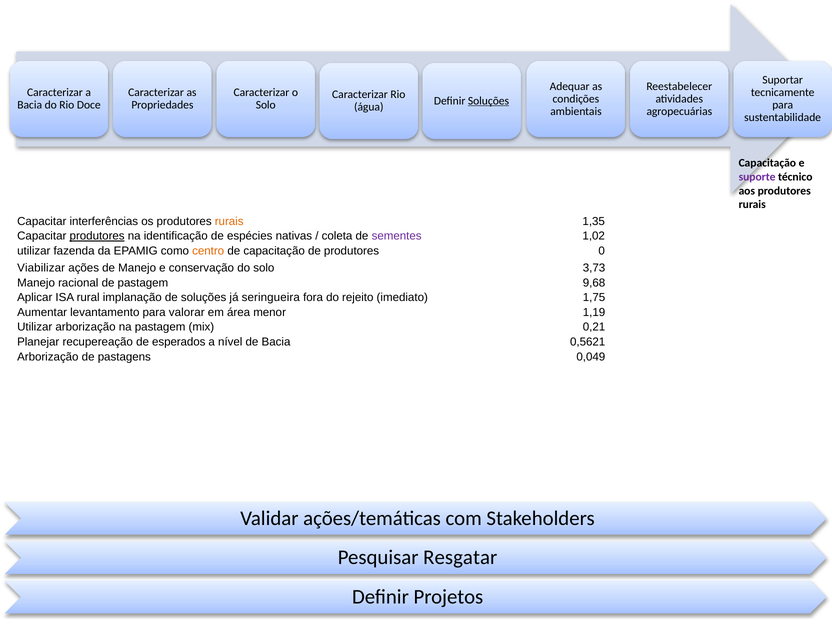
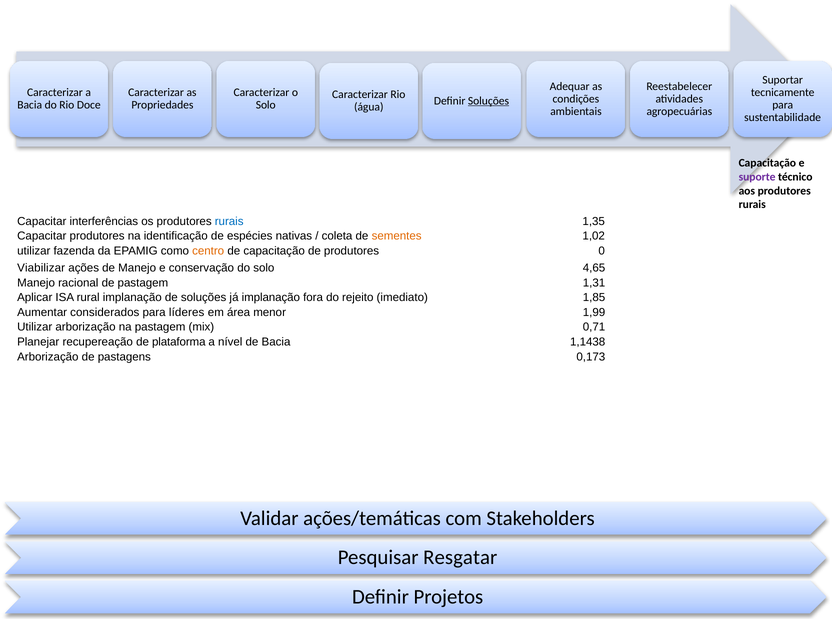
rurais colour: orange -> blue (229, 221)
produtores underline: present -> none (97, 236)
sementes colour: purple -> orange (397, 236)
3,73: 3,73 -> 4,65 (594, 268)
9,68: 9,68 -> 1,31 (594, 283)
já seringueira: seringueira -> implanação (271, 298)
1,75: 1,75 -> 1,85 (594, 298)
levantamento: levantamento -> considerados (105, 312)
valorar: valorar -> líderes (187, 312)
1,19: 1,19 -> 1,99 (594, 312)
0,21: 0,21 -> 0,71 (594, 327)
esperados: esperados -> plataforma (179, 342)
0,5621: 0,5621 -> 1,1438 (588, 342)
0,049: 0,049 -> 0,173 (591, 357)
